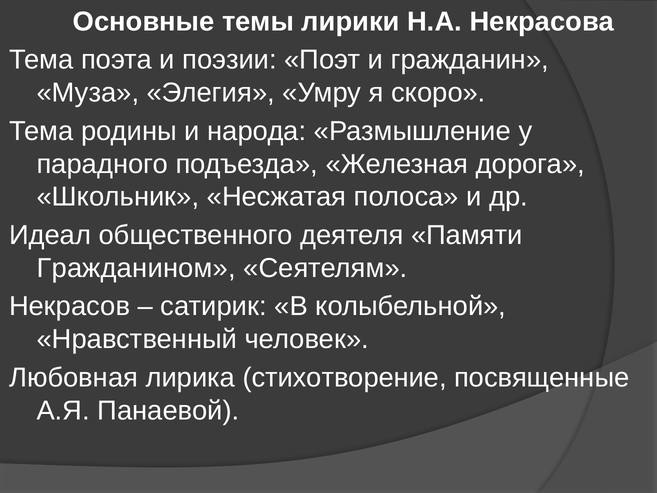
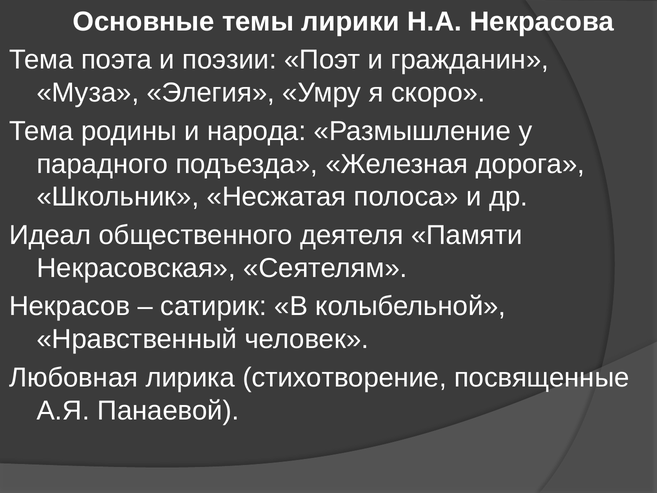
Гражданином: Гражданином -> Некрасовская (136, 268)
